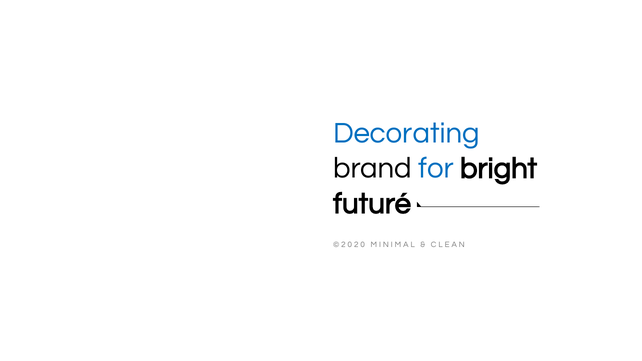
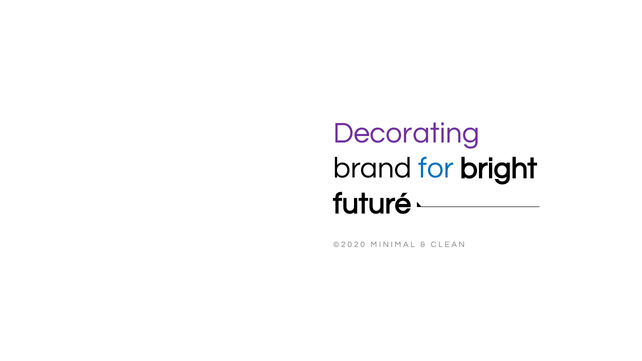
Decorating colour: blue -> purple (406, 133)
